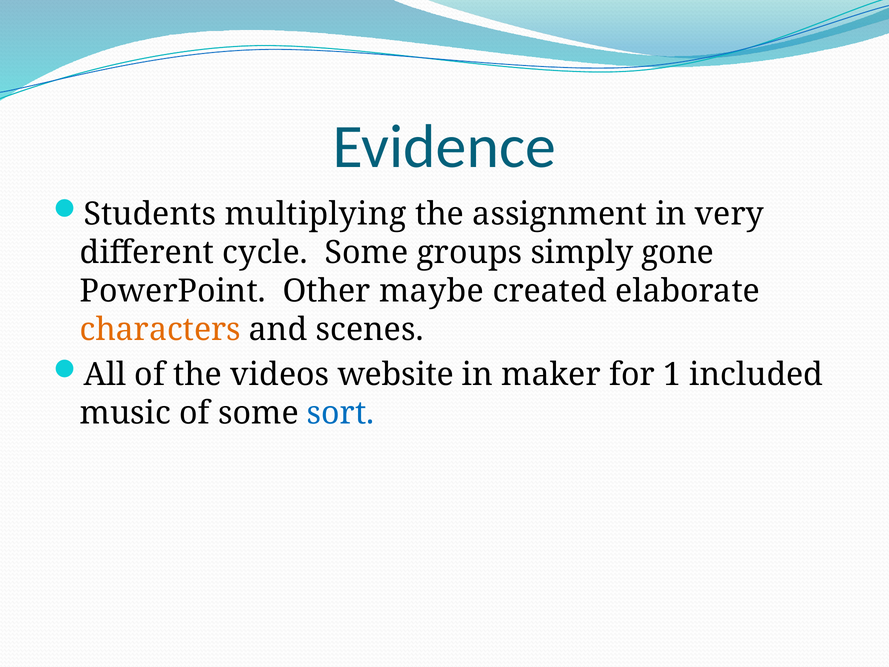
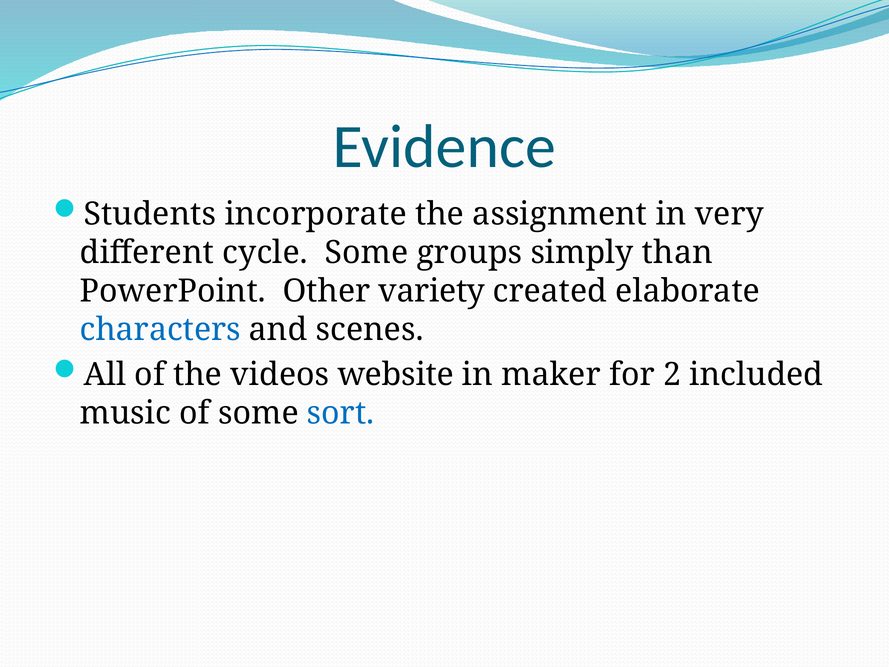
multiplying: multiplying -> incorporate (316, 214)
gone: gone -> than (677, 253)
maybe: maybe -> variety (432, 291)
characters colour: orange -> blue (160, 330)
1: 1 -> 2 (672, 374)
